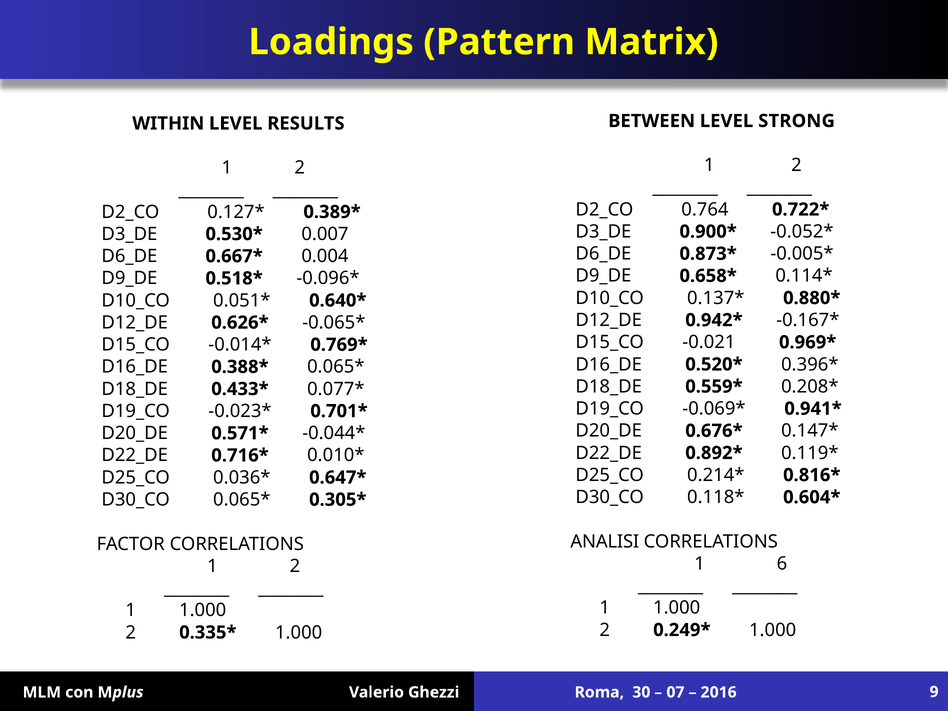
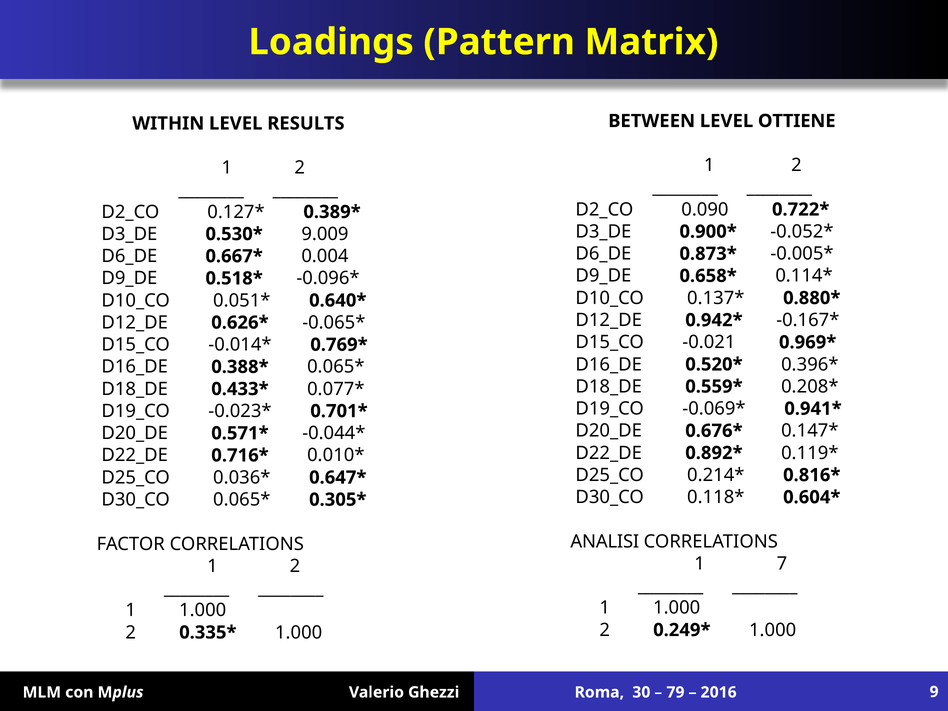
STRONG: STRONG -> OTTIENE (797, 121)
0.764: 0.764 -> 0.090 (705, 209)
0.007: 0.007 -> 9.009 (325, 234)
6: 6 -> 7 (782, 564)
07: 07 -> 79 (675, 692)
